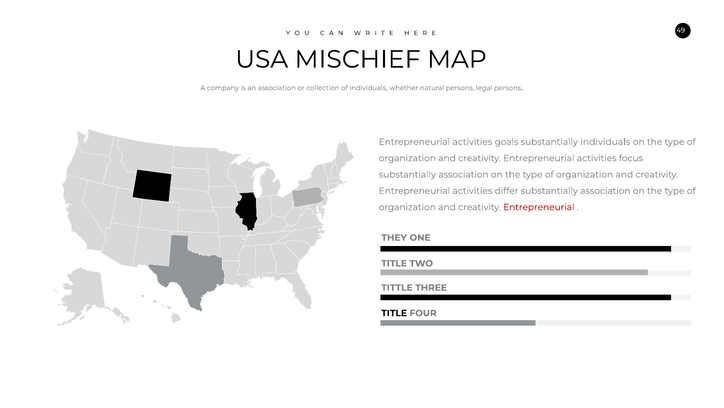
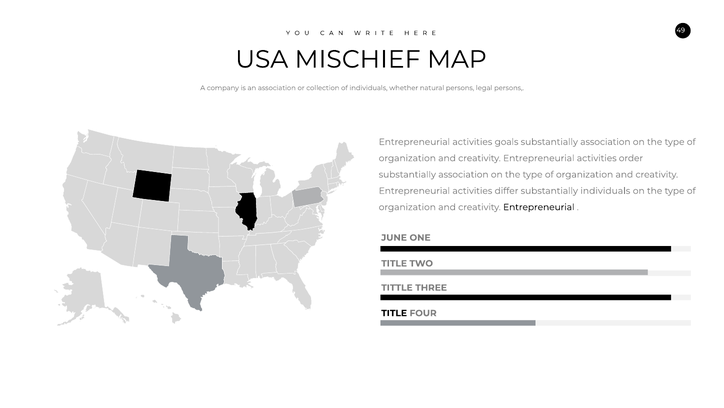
individuals: individuals -> association (605, 142)
focus: focus -> order (631, 158)
differ substantially association: association -> individuals (605, 191)
Entrepreneurial colour: red -> black (539, 207)
THEY: THEY -> JUNE (394, 237)
